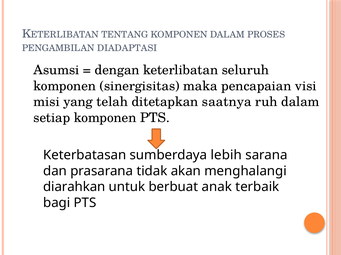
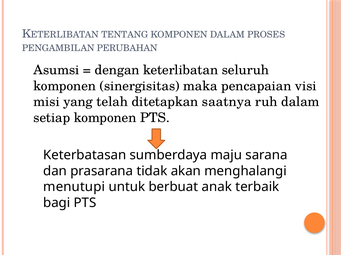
DIADAPTASI: DIADAPTASI -> PERUBAHAN (127, 48)
lebih: lebih -> maju (226, 155)
diarahkan: diarahkan -> menutupi (74, 187)
